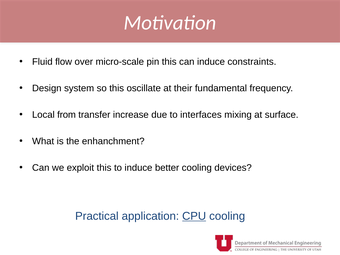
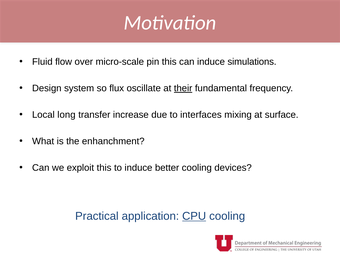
constraints: constraints -> simulations (252, 62)
so this: this -> flux (117, 88)
their underline: none -> present (183, 88)
from: from -> long (66, 115)
